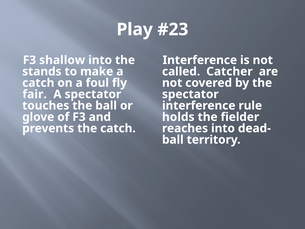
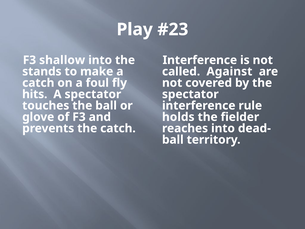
Catcher: Catcher -> Against (229, 71)
fair: fair -> hits (35, 94)
